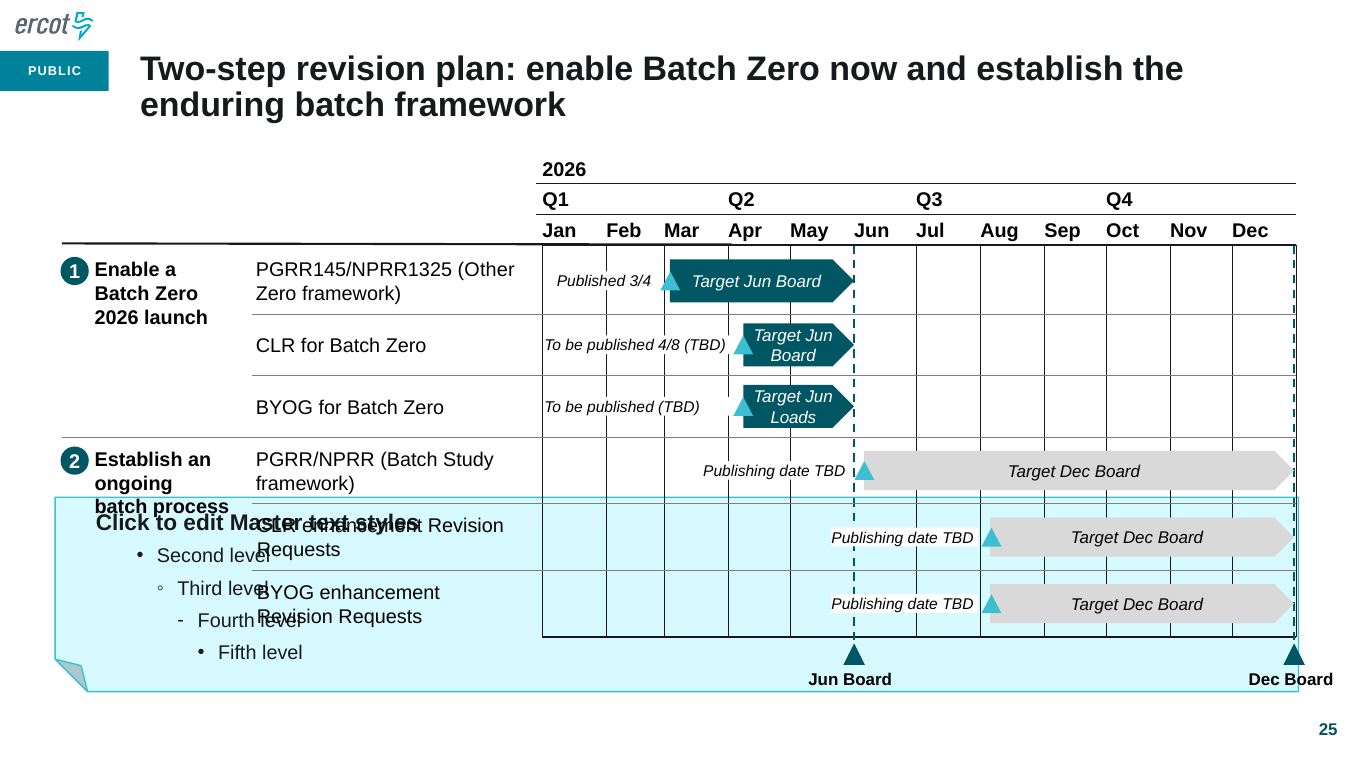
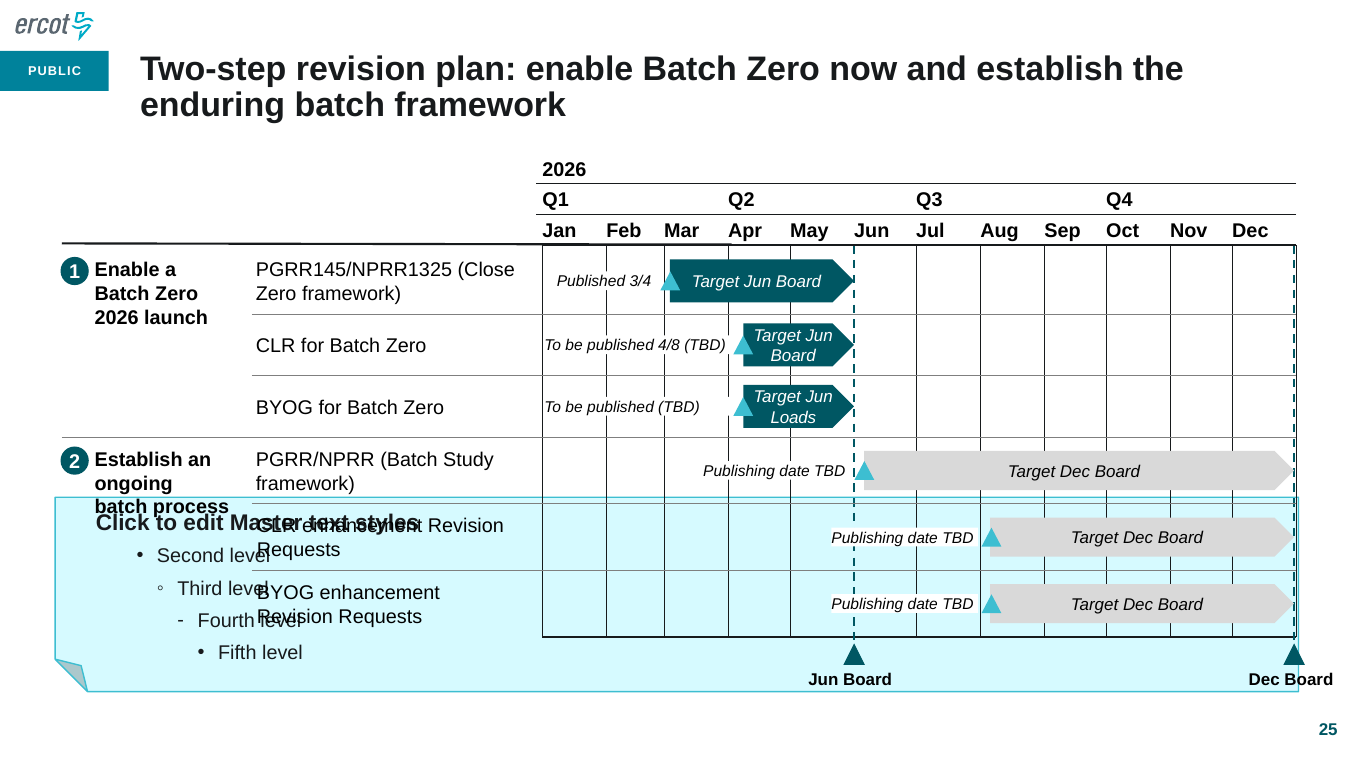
Other: Other -> Close (486, 270)
